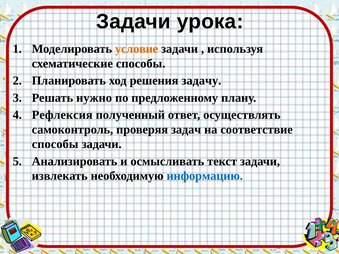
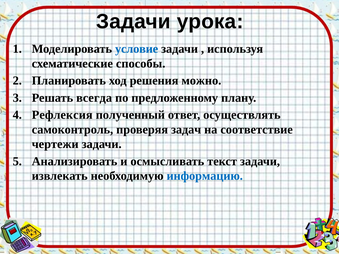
условие colour: orange -> blue (137, 49)
задачу: задачу -> можно (201, 81)
нужно: нужно -> всегда (94, 98)
способы: способы -> чертежи (55, 144)
